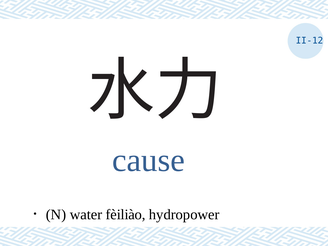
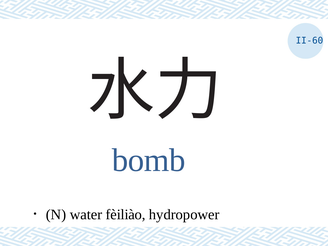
II-12: II-12 -> II-60 (309, 41)
cause: cause -> bomb (149, 160)
